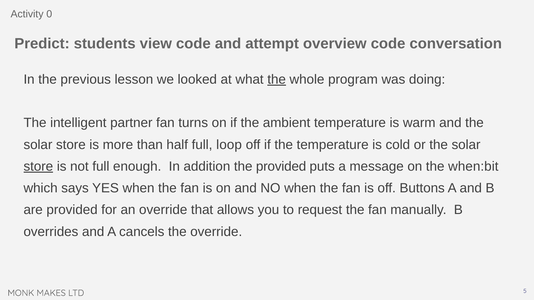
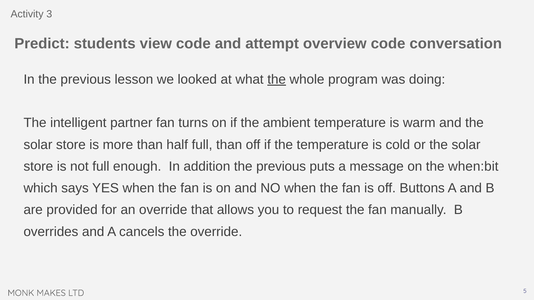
0: 0 -> 3 (49, 14)
full loop: loop -> than (229, 145)
store underline: present -> none (38, 167)
addition the provided: provided -> previous (281, 167)
